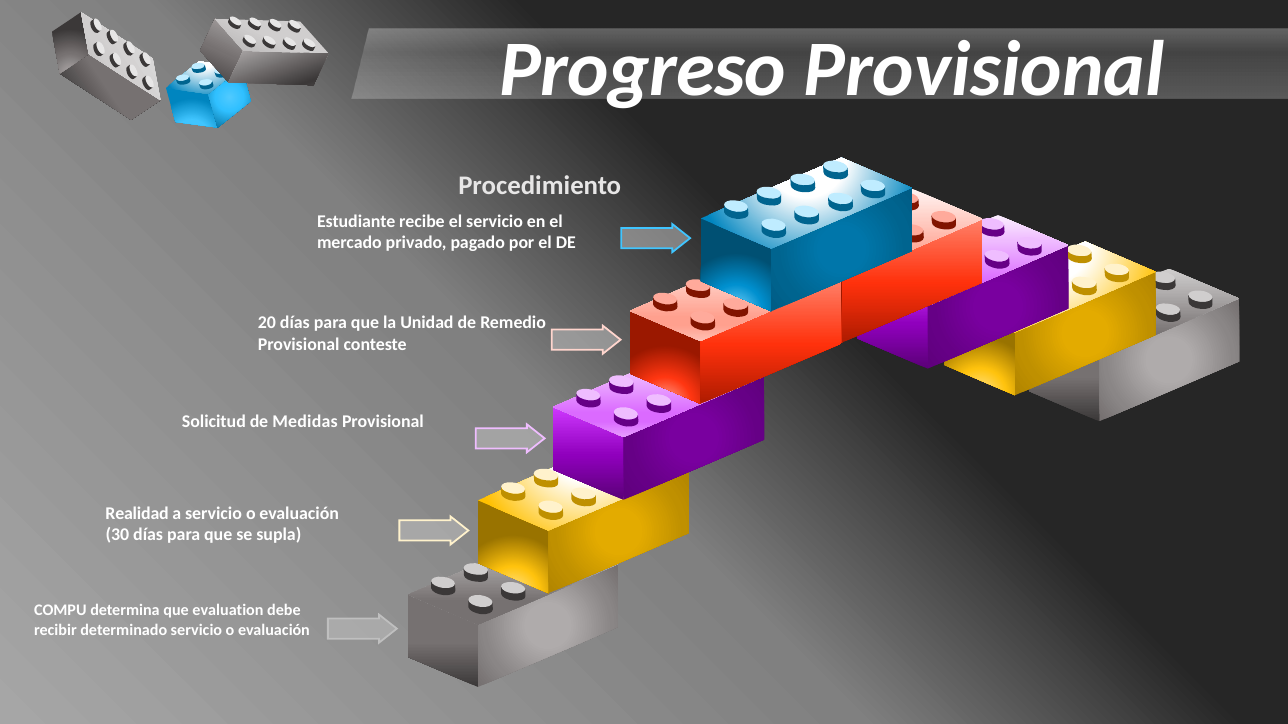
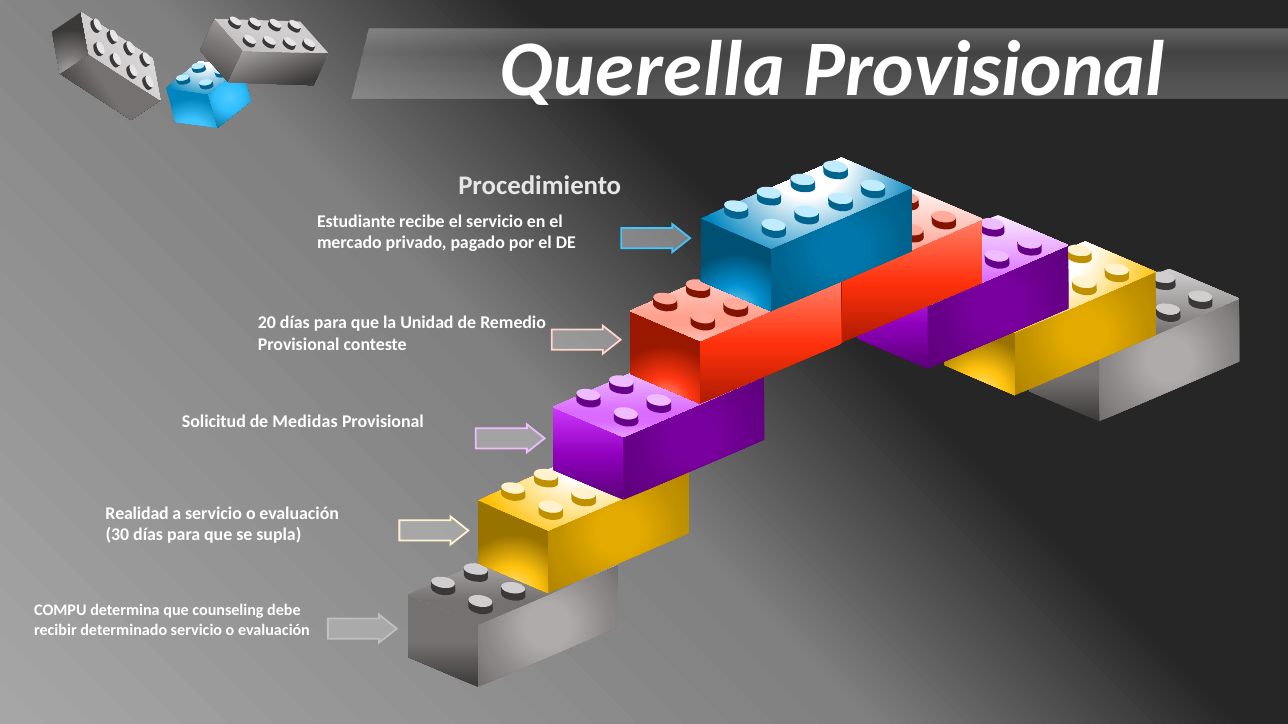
Progreso: Progreso -> Querella (642, 70)
evaluation: evaluation -> counseling (228, 611)
